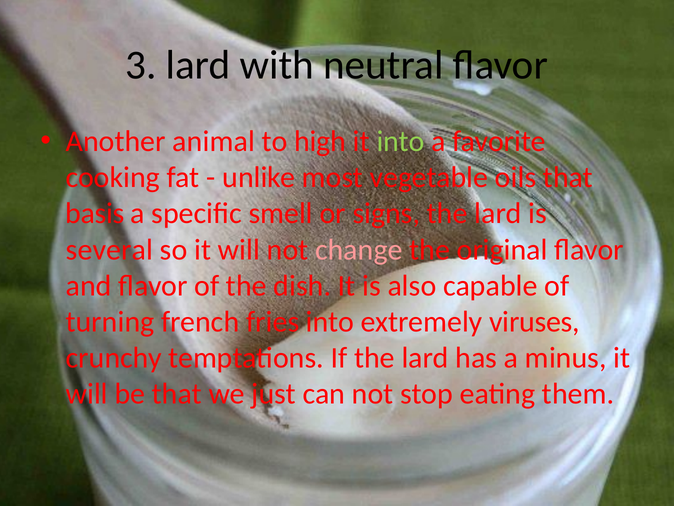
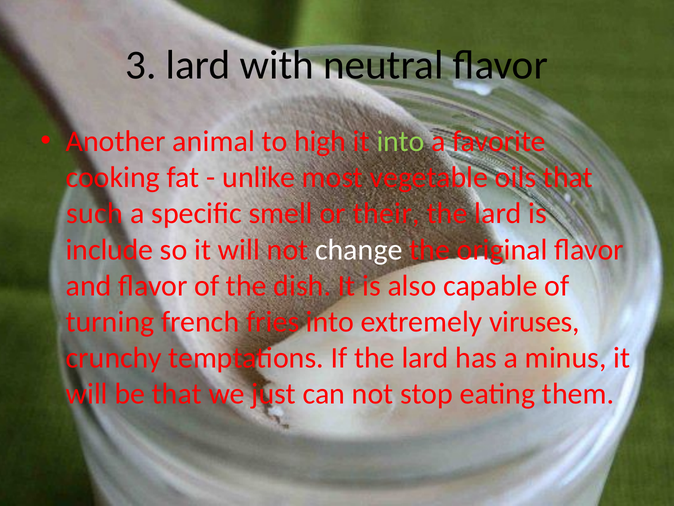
basis: basis -> such (94, 213)
signs: signs -> their (386, 213)
several: several -> include (110, 249)
change colour: pink -> white (359, 249)
